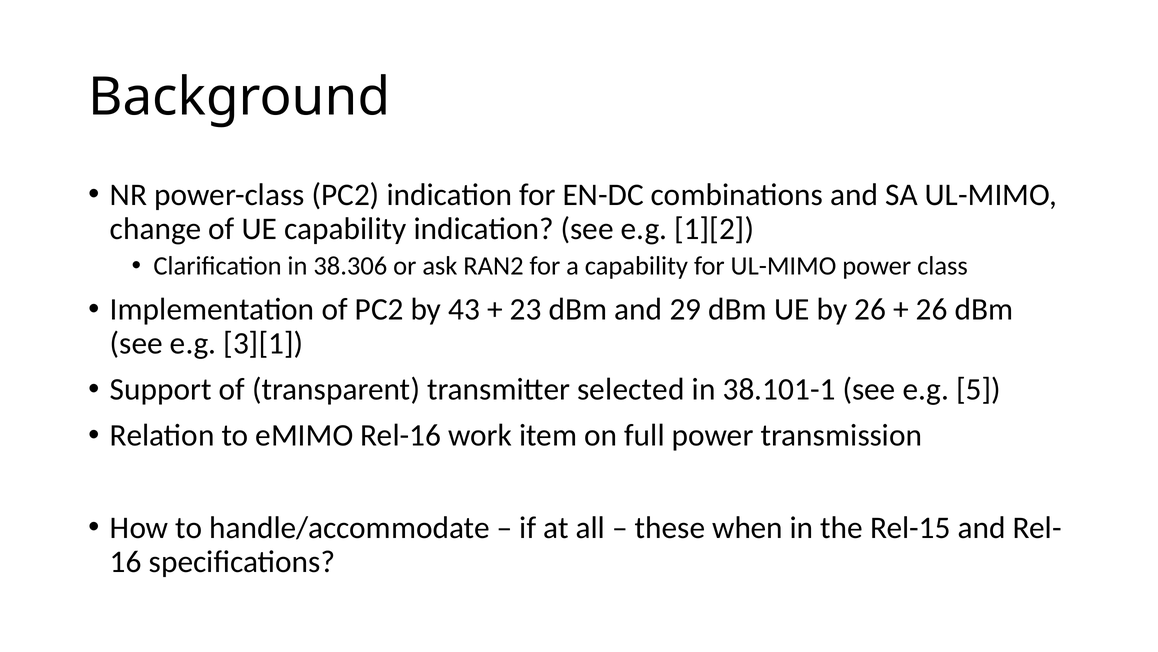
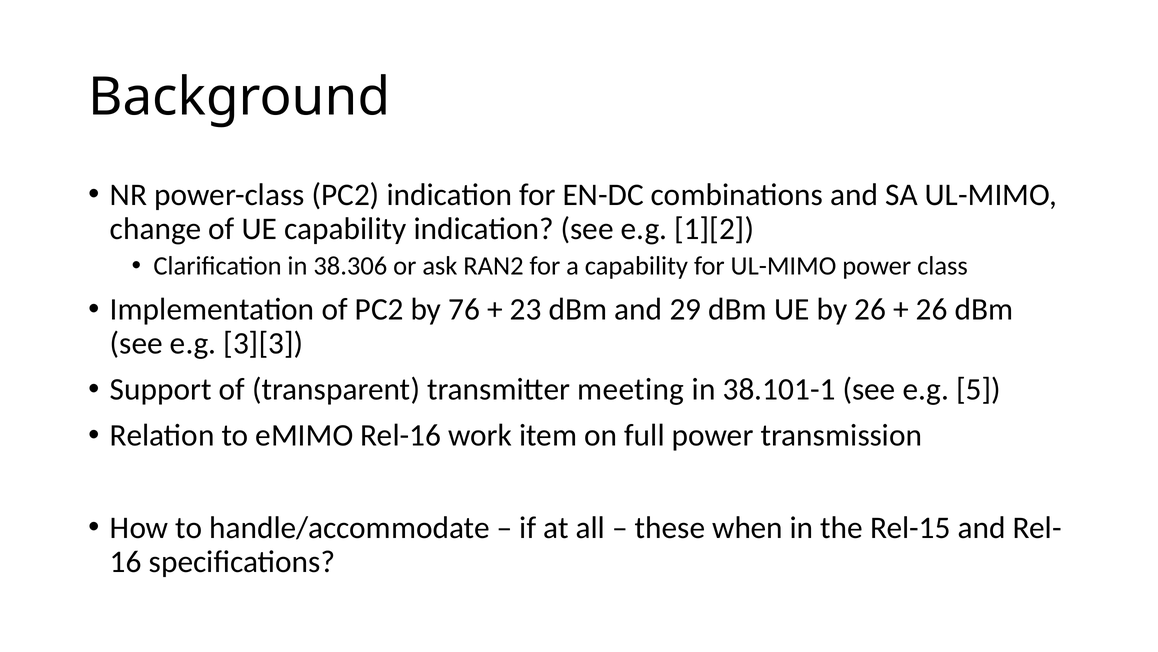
43: 43 -> 76 (464, 309)
3][1: 3][1 -> 3][3 (263, 343)
selected: selected -> meeting (631, 389)
